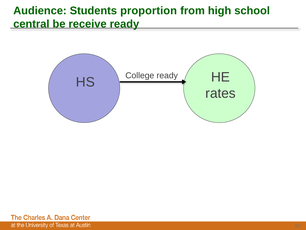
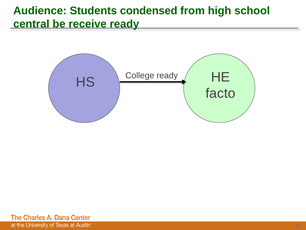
proportion: proportion -> condensed (149, 11)
rates: rates -> facto (221, 93)
